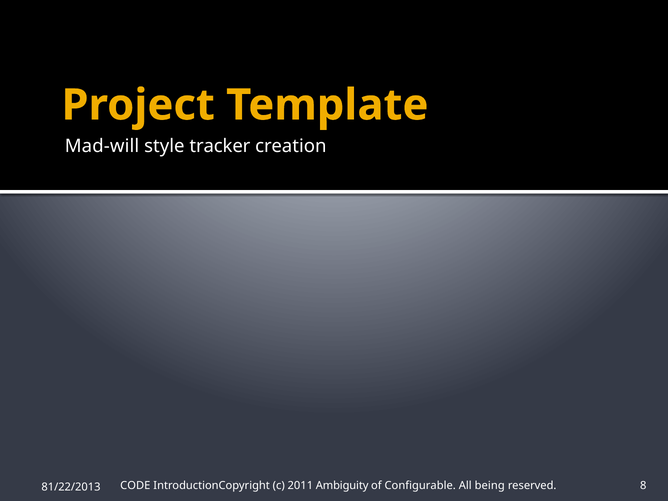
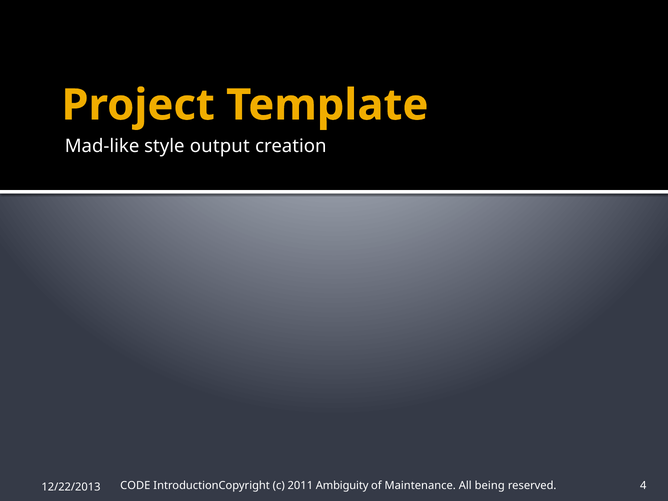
Mad-will: Mad-will -> Mad-like (102, 146)
tracker: tracker -> output (220, 146)
Configurable: Configurable -> Maintenance (420, 485)
8: 8 -> 4 (643, 485)
81/22/2013: 81/22/2013 -> 12/22/2013 (71, 487)
